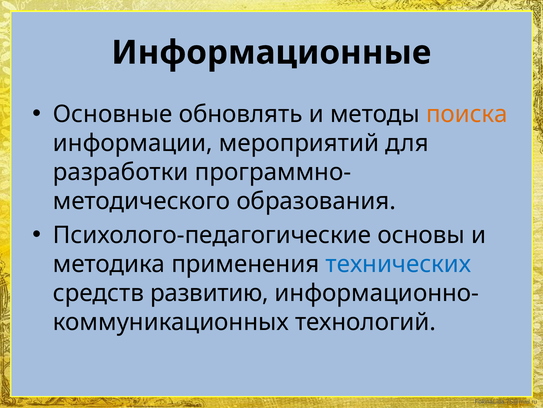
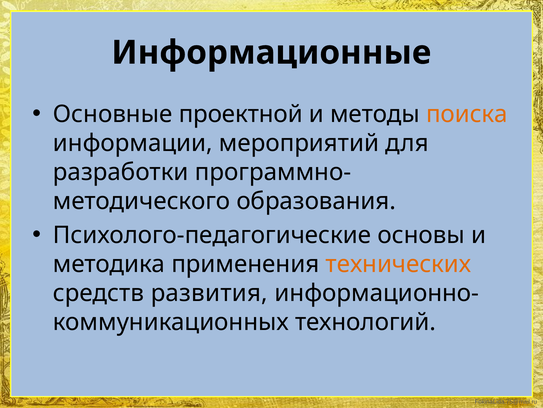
обновлять: обновлять -> проектной (241, 114)
технических colour: blue -> orange (398, 264)
развитию: развитию -> развития (209, 293)
